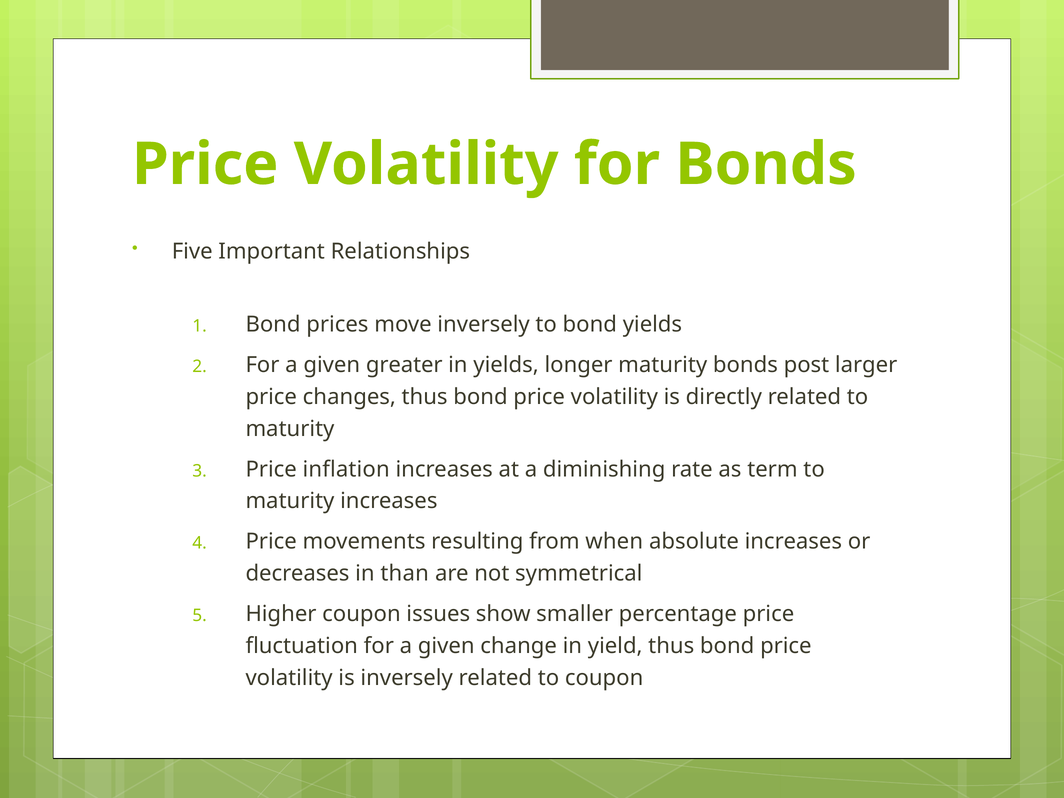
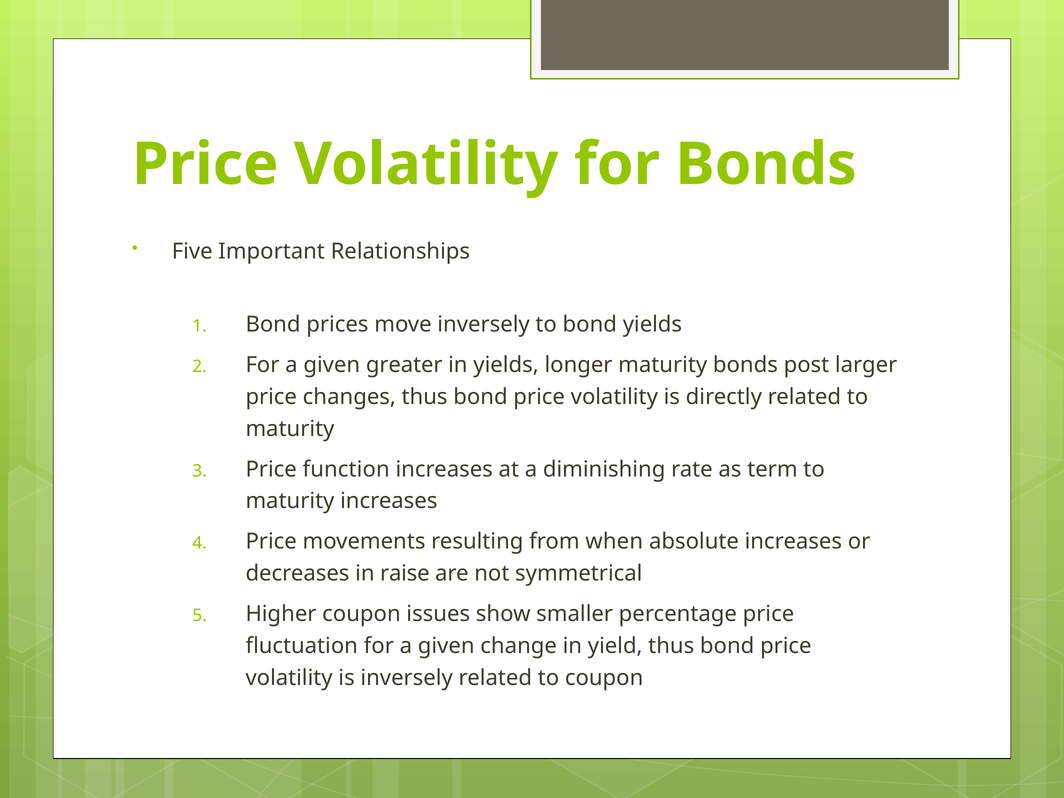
inflation: inflation -> function (346, 469)
than: than -> raise (405, 574)
